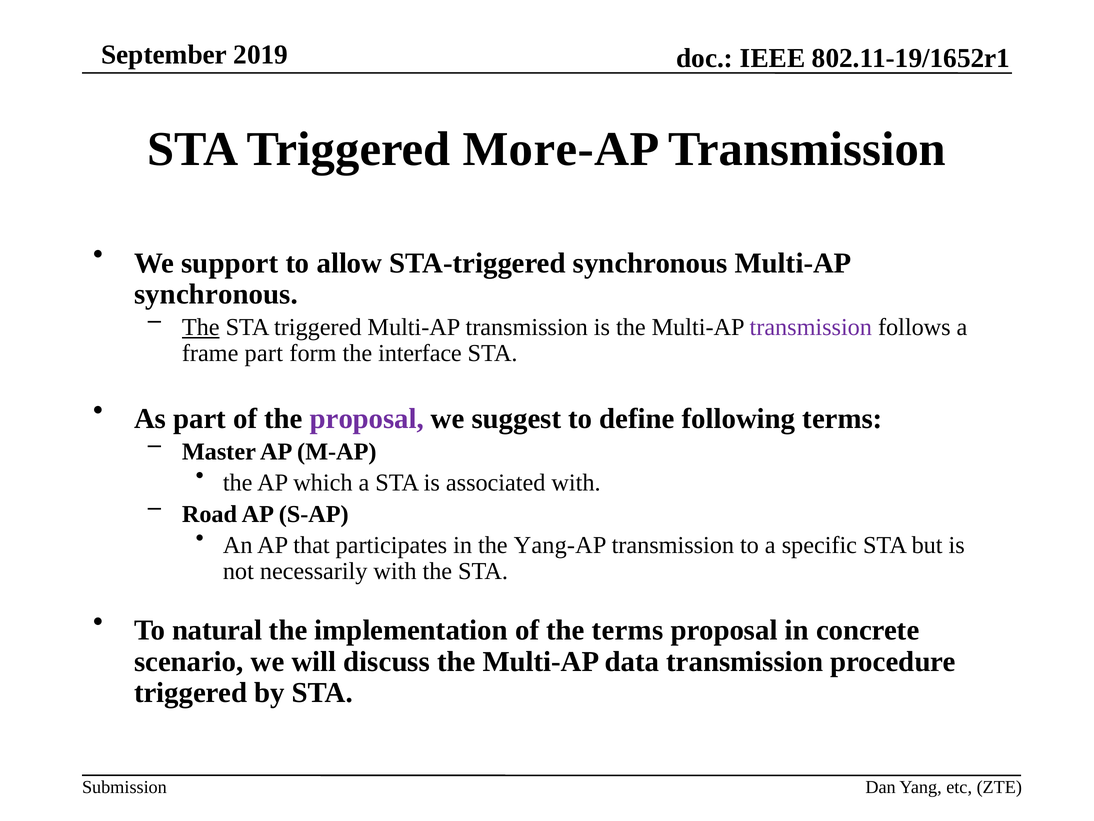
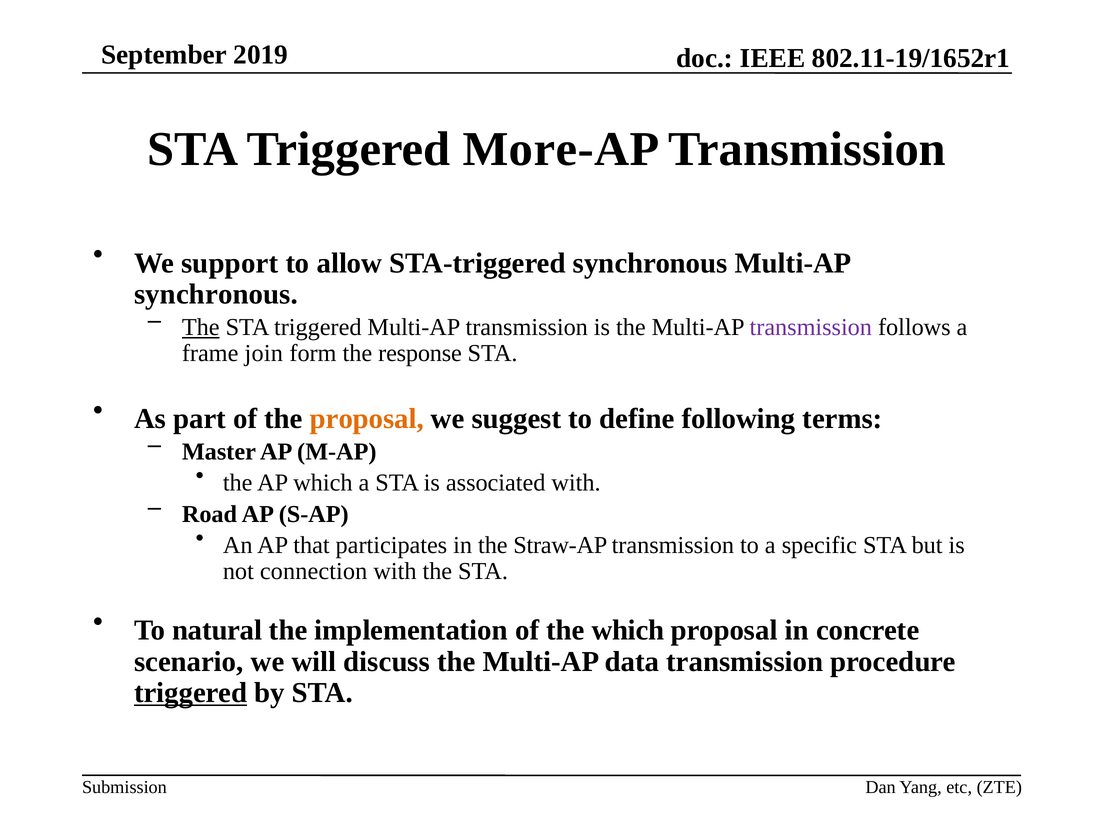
frame part: part -> join (264, 353)
interface: interface -> response (420, 353)
proposal colour: purple -> orange (367, 418)
Yang-AP: Yang-AP -> Straw-AP (560, 545)
necessarily: necessarily -> connection (314, 571)
the terms: terms -> which (628, 630)
triggered underline: none -> present (191, 692)
